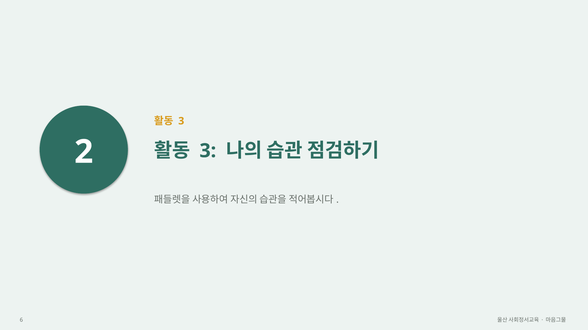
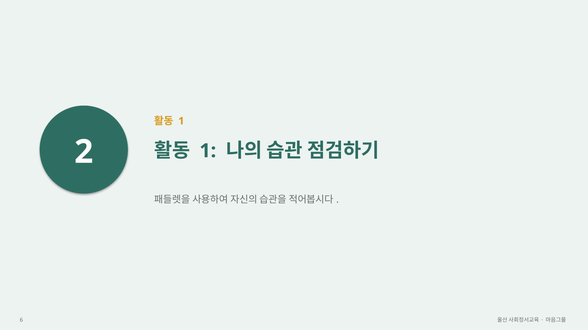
3: 3 -> 1 (181, 121)
3: 3 -> 1 (208, 151)
